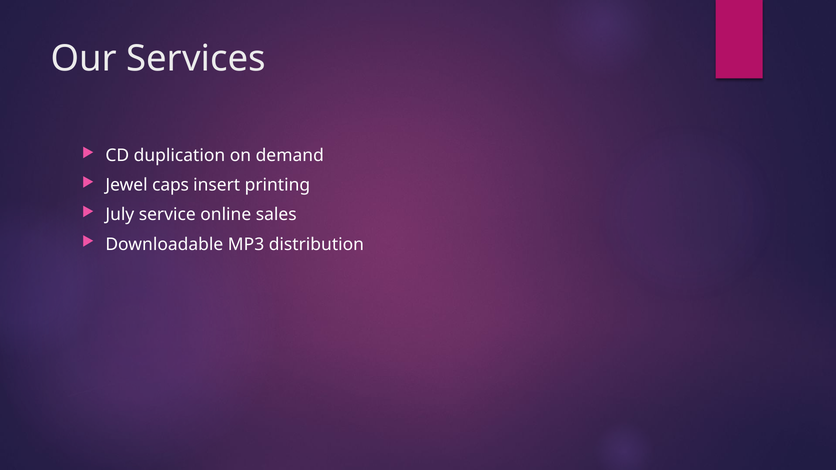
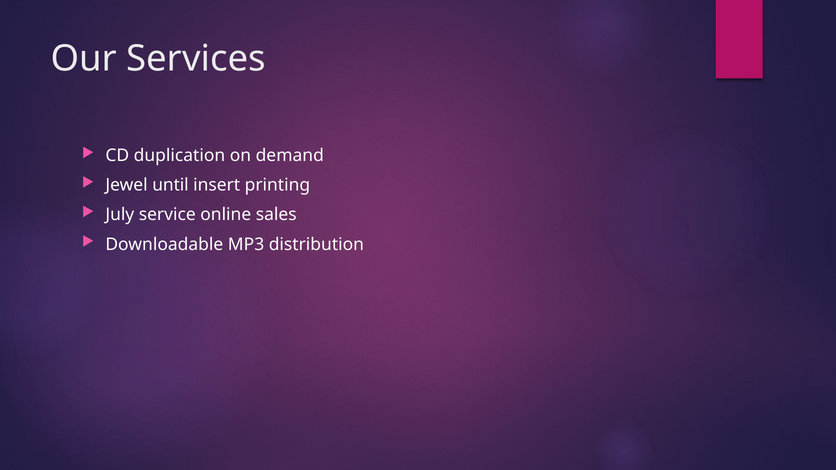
caps: caps -> until (171, 185)
